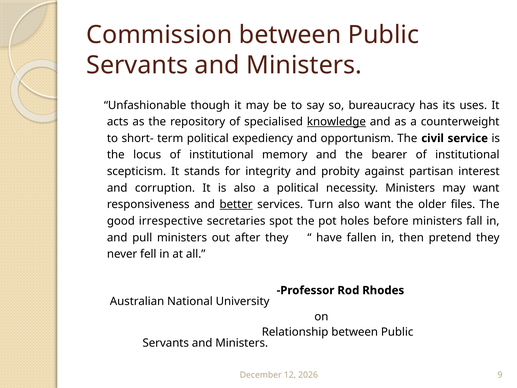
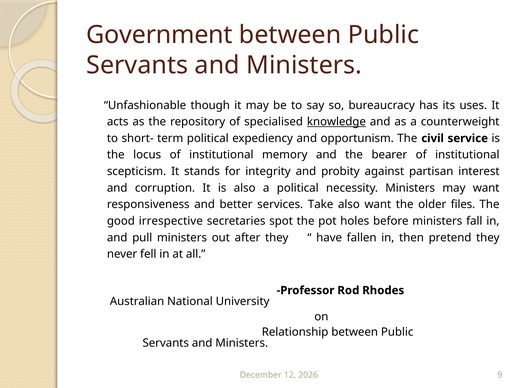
Commission: Commission -> Government (159, 35)
better underline: present -> none (236, 204)
Turn: Turn -> Take (321, 204)
